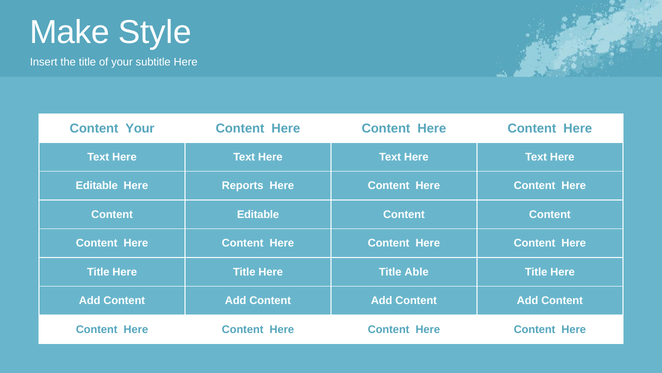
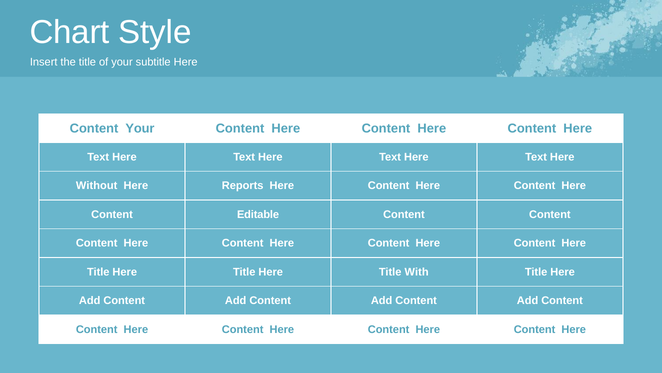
Make: Make -> Chart (70, 32)
Editable: Editable -> Without (97, 186)
Able: Able -> With (417, 272)
